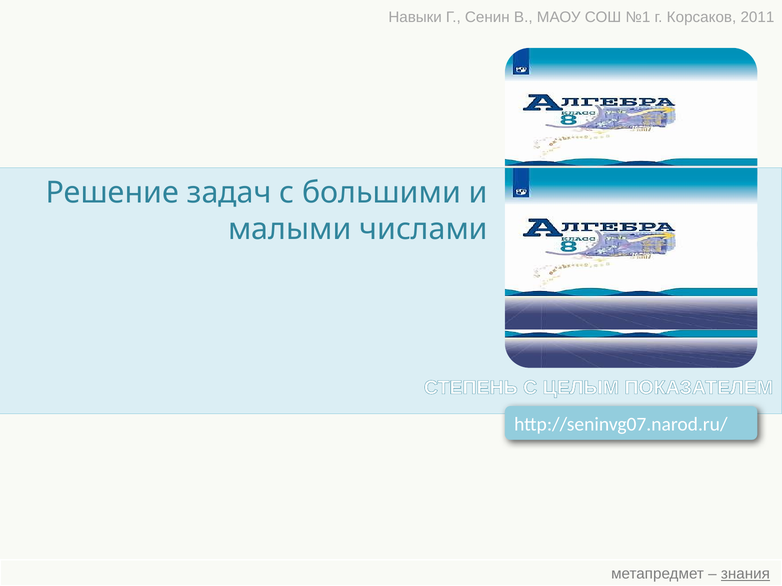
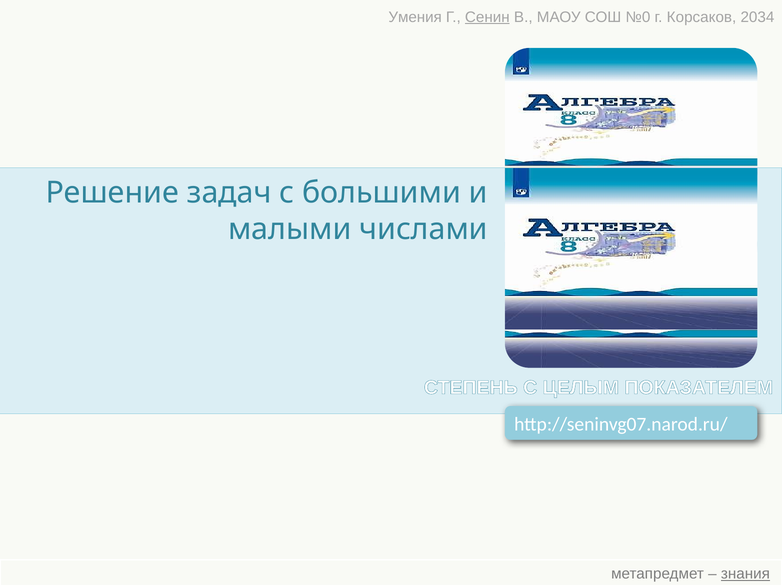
Навыки: Навыки -> Умения (415, 17)
Сенин underline: none -> present (487, 17)
№1: №1 -> №0 (638, 17)
2011: 2011 -> 2034 (757, 17)
